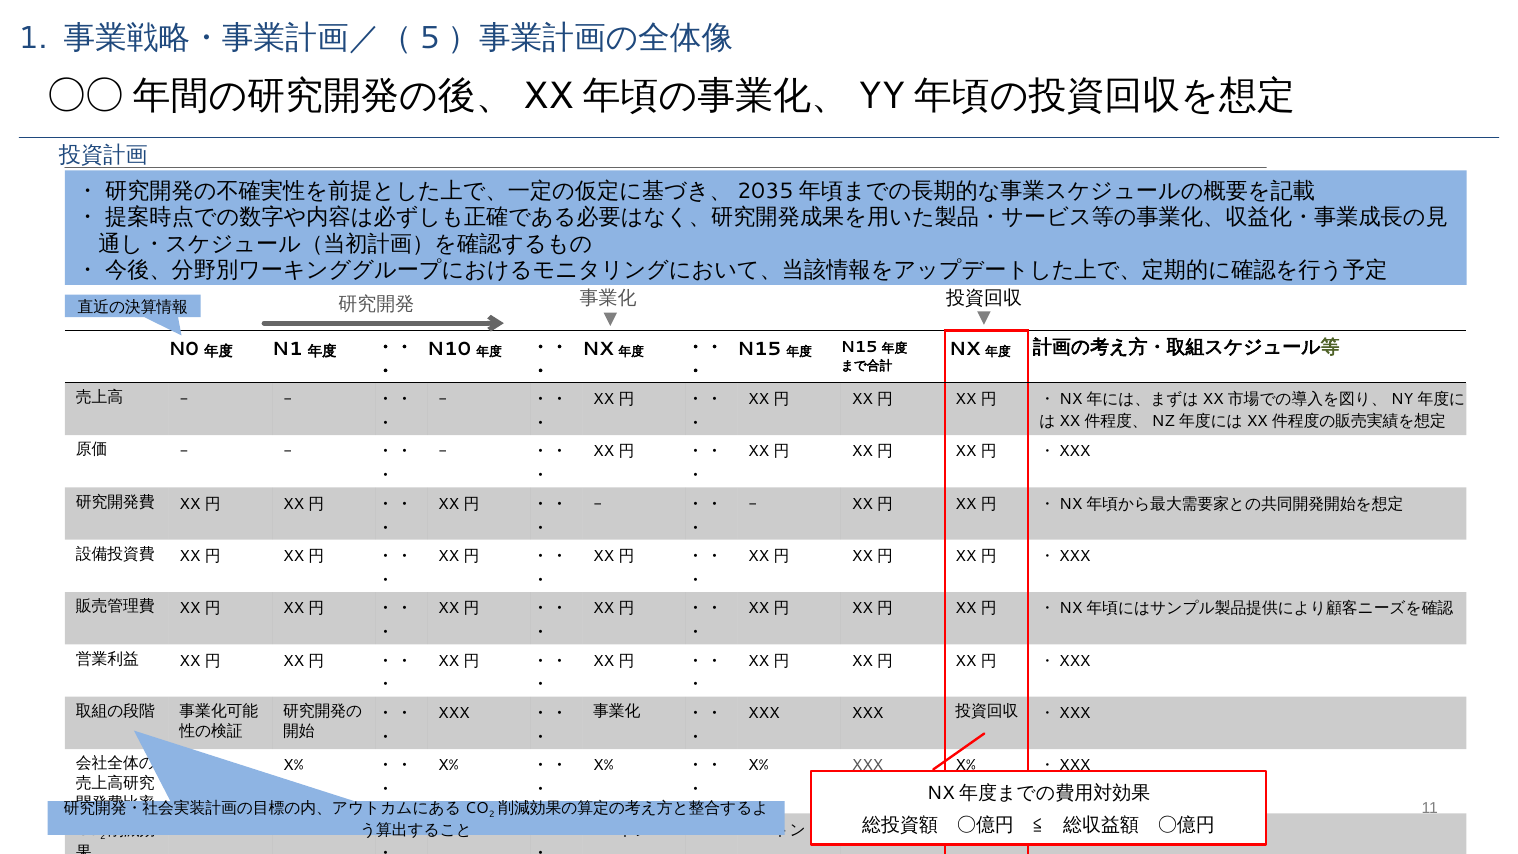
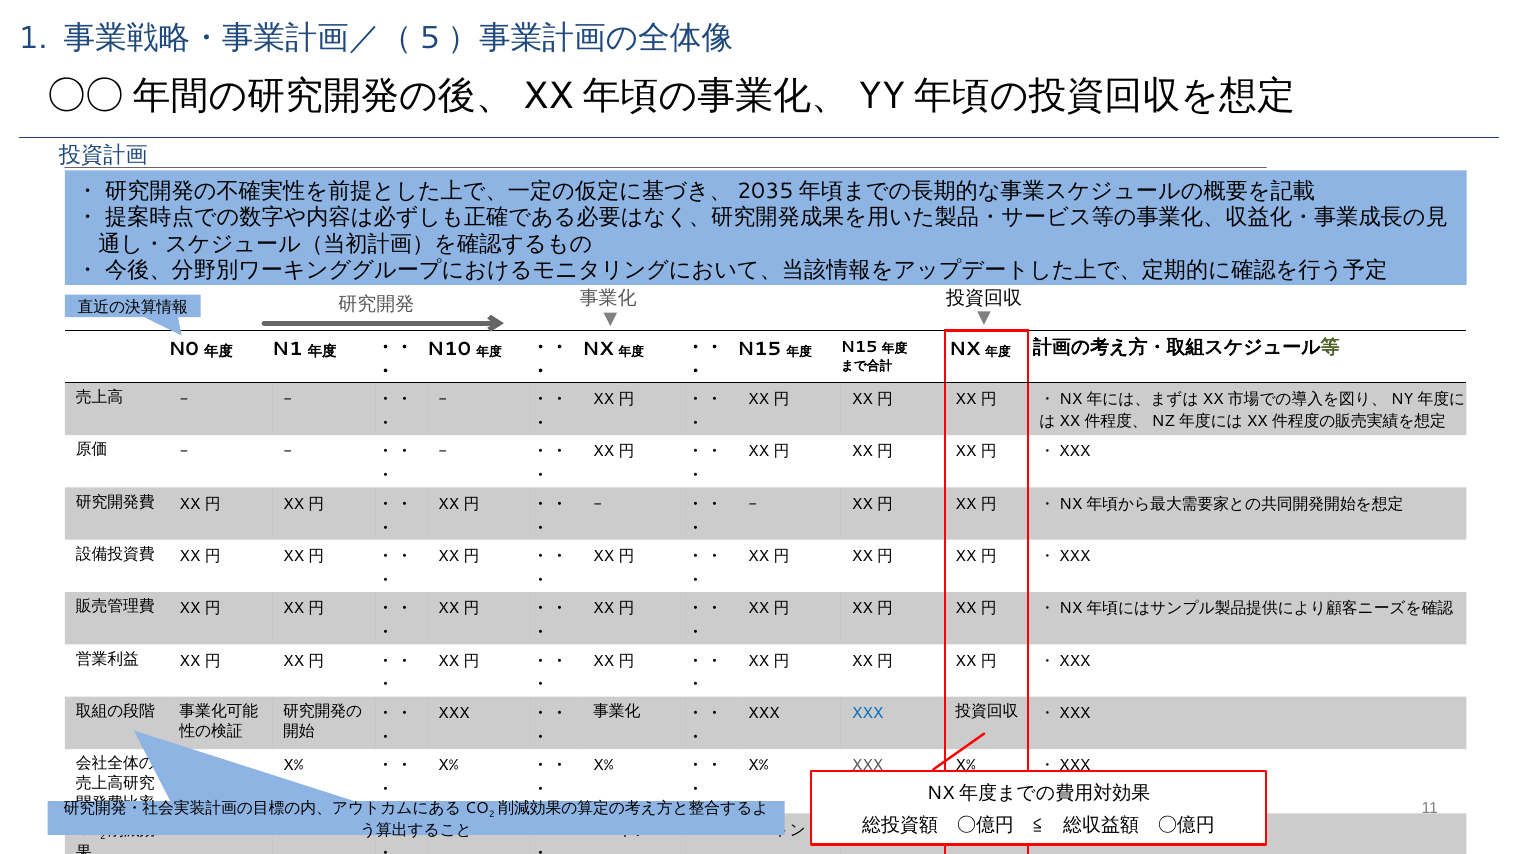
XXX colour: black -> blue (868, 713)
